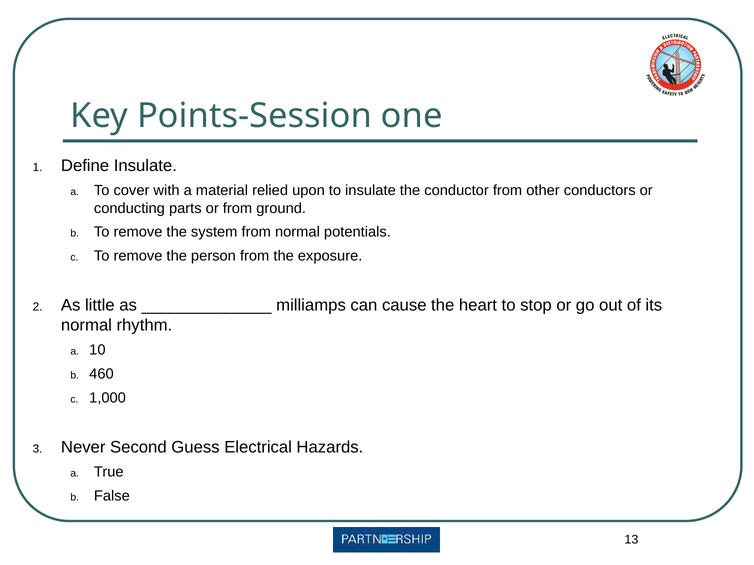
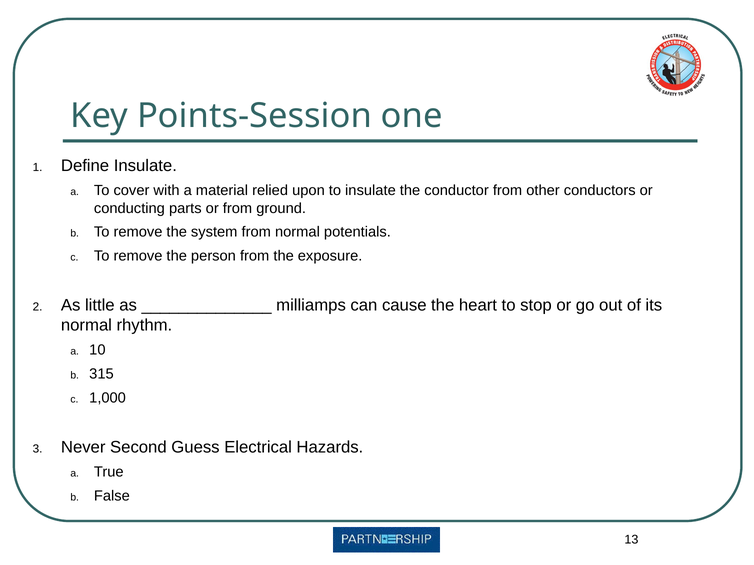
460: 460 -> 315 (101, 374)
